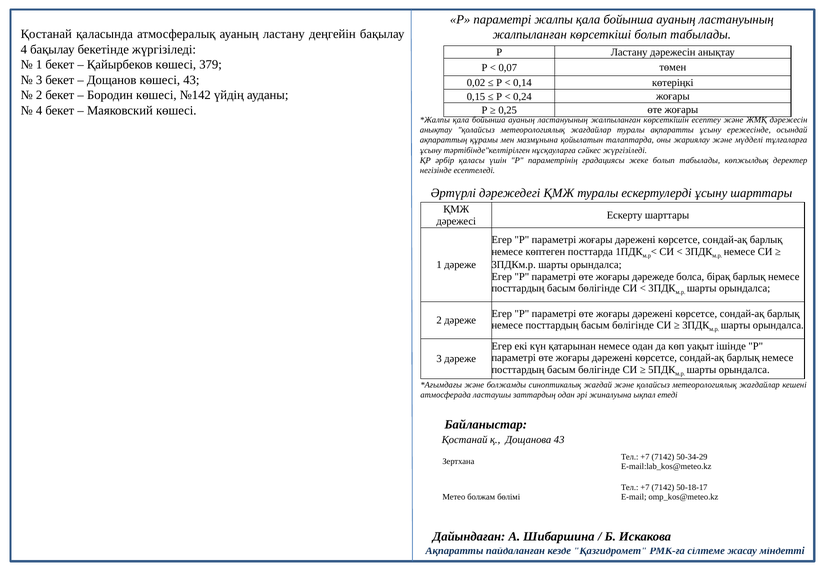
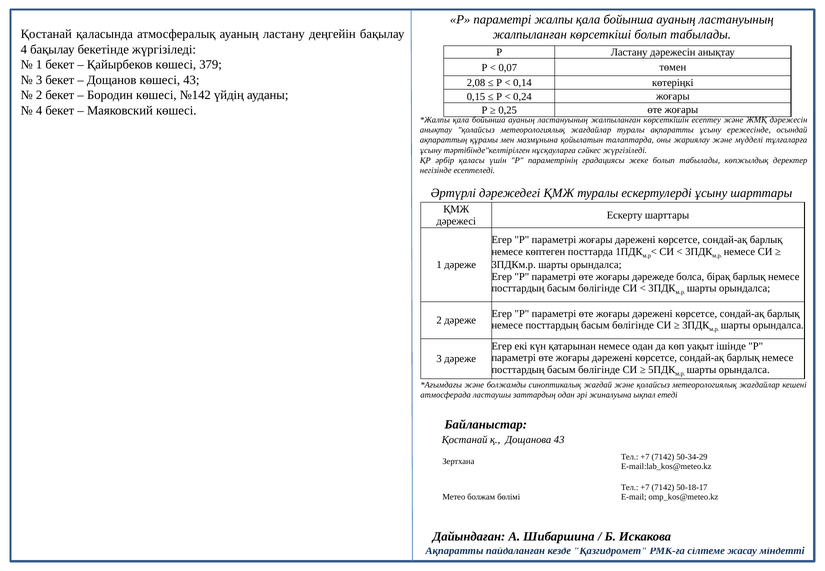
0,02: 0,02 -> 2,08 (476, 83)
